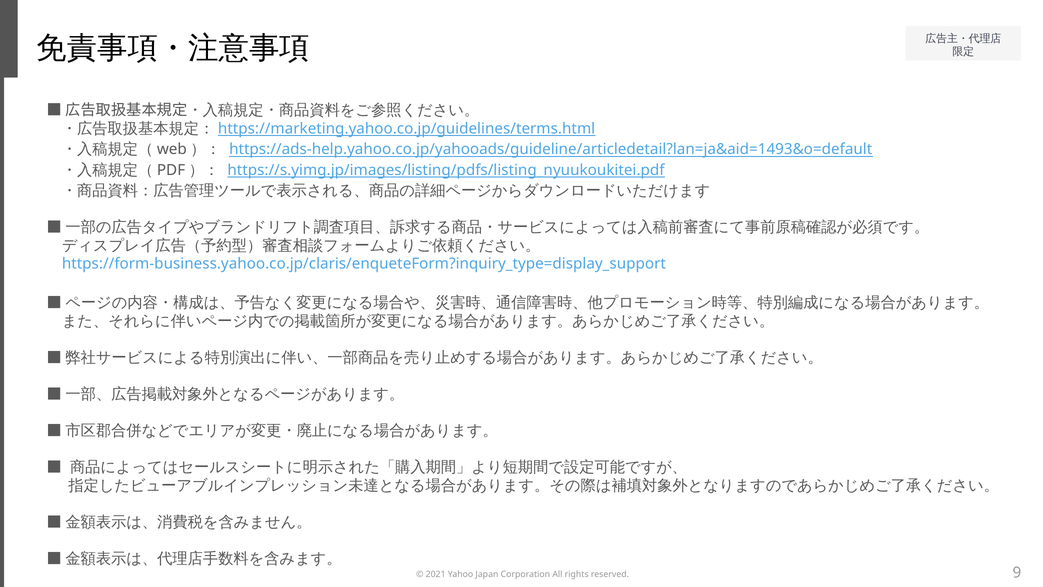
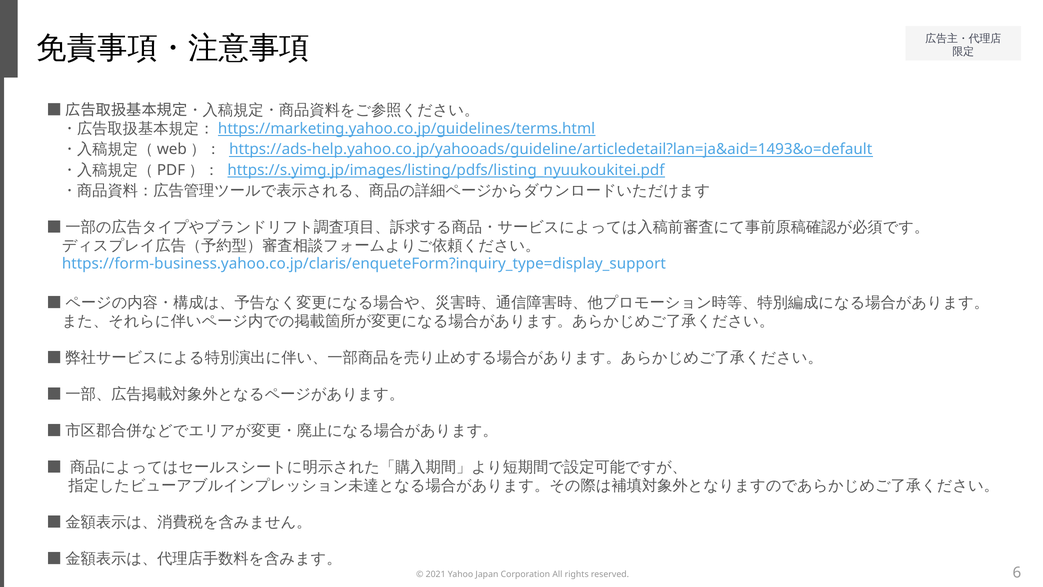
9: 9 -> 6 (1017, 572)
